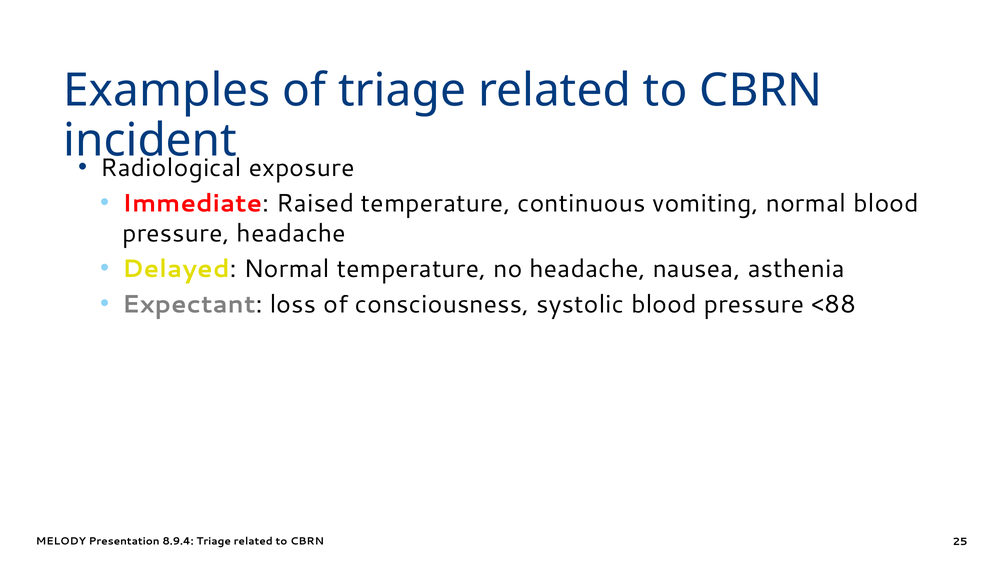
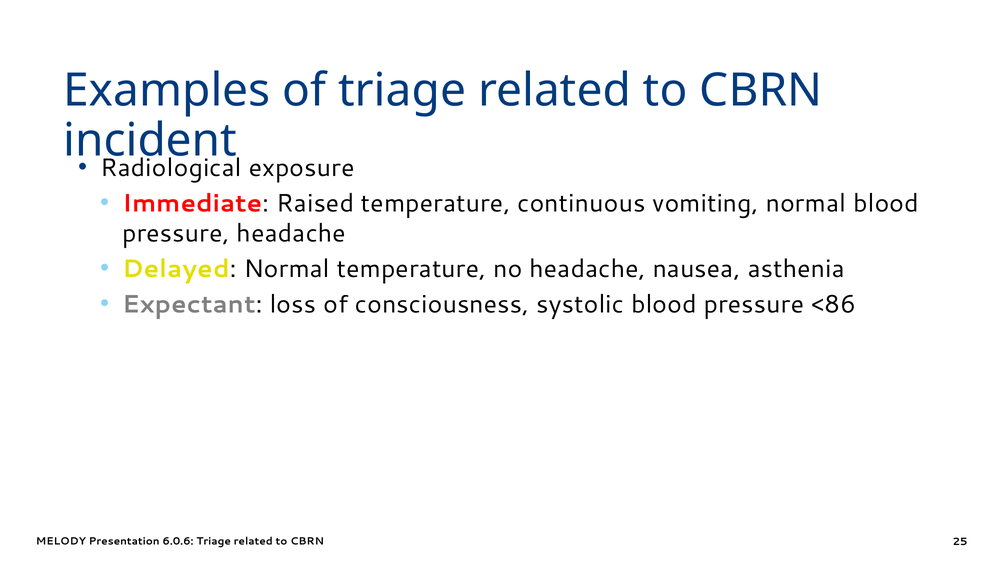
<88: <88 -> <86 (834, 304)
8.9.4: 8.9.4 -> 6.0.6 (178, 541)
